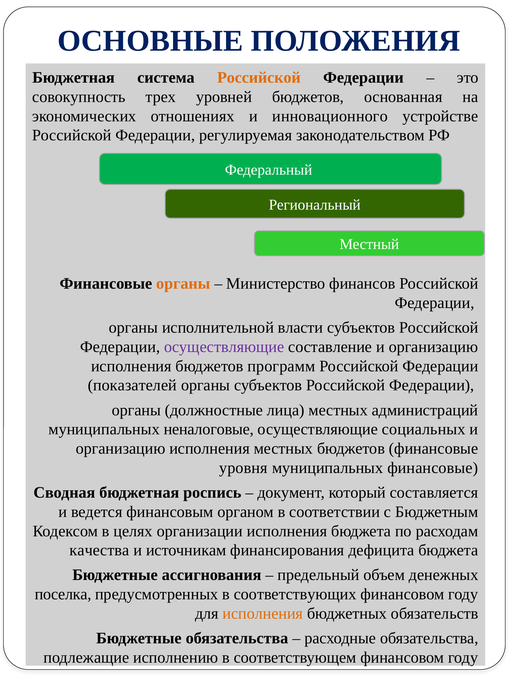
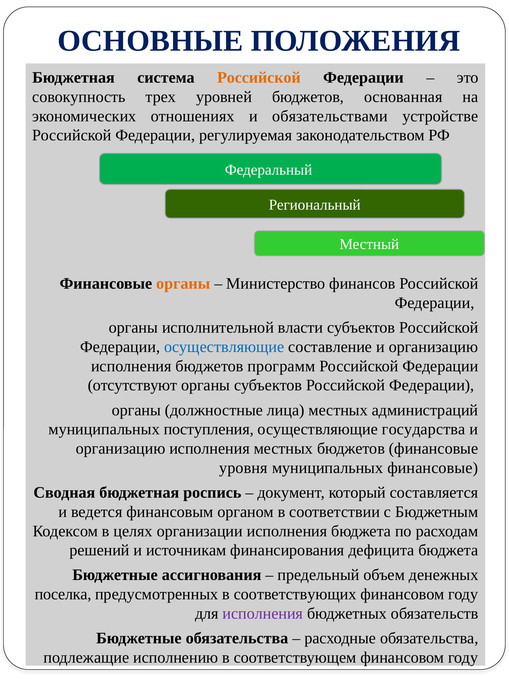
инновационного: инновационного -> обязательствами (330, 116)
осуществляющие colour: purple -> blue (224, 347)
показателей: показателей -> отсутствуют (132, 385)
неналоговые: неналоговые -> поступления (209, 429)
социальных: социальных -> государства (424, 429)
качества: качества -> решений (100, 550)
исполнения colour: orange -> purple (263, 613)
